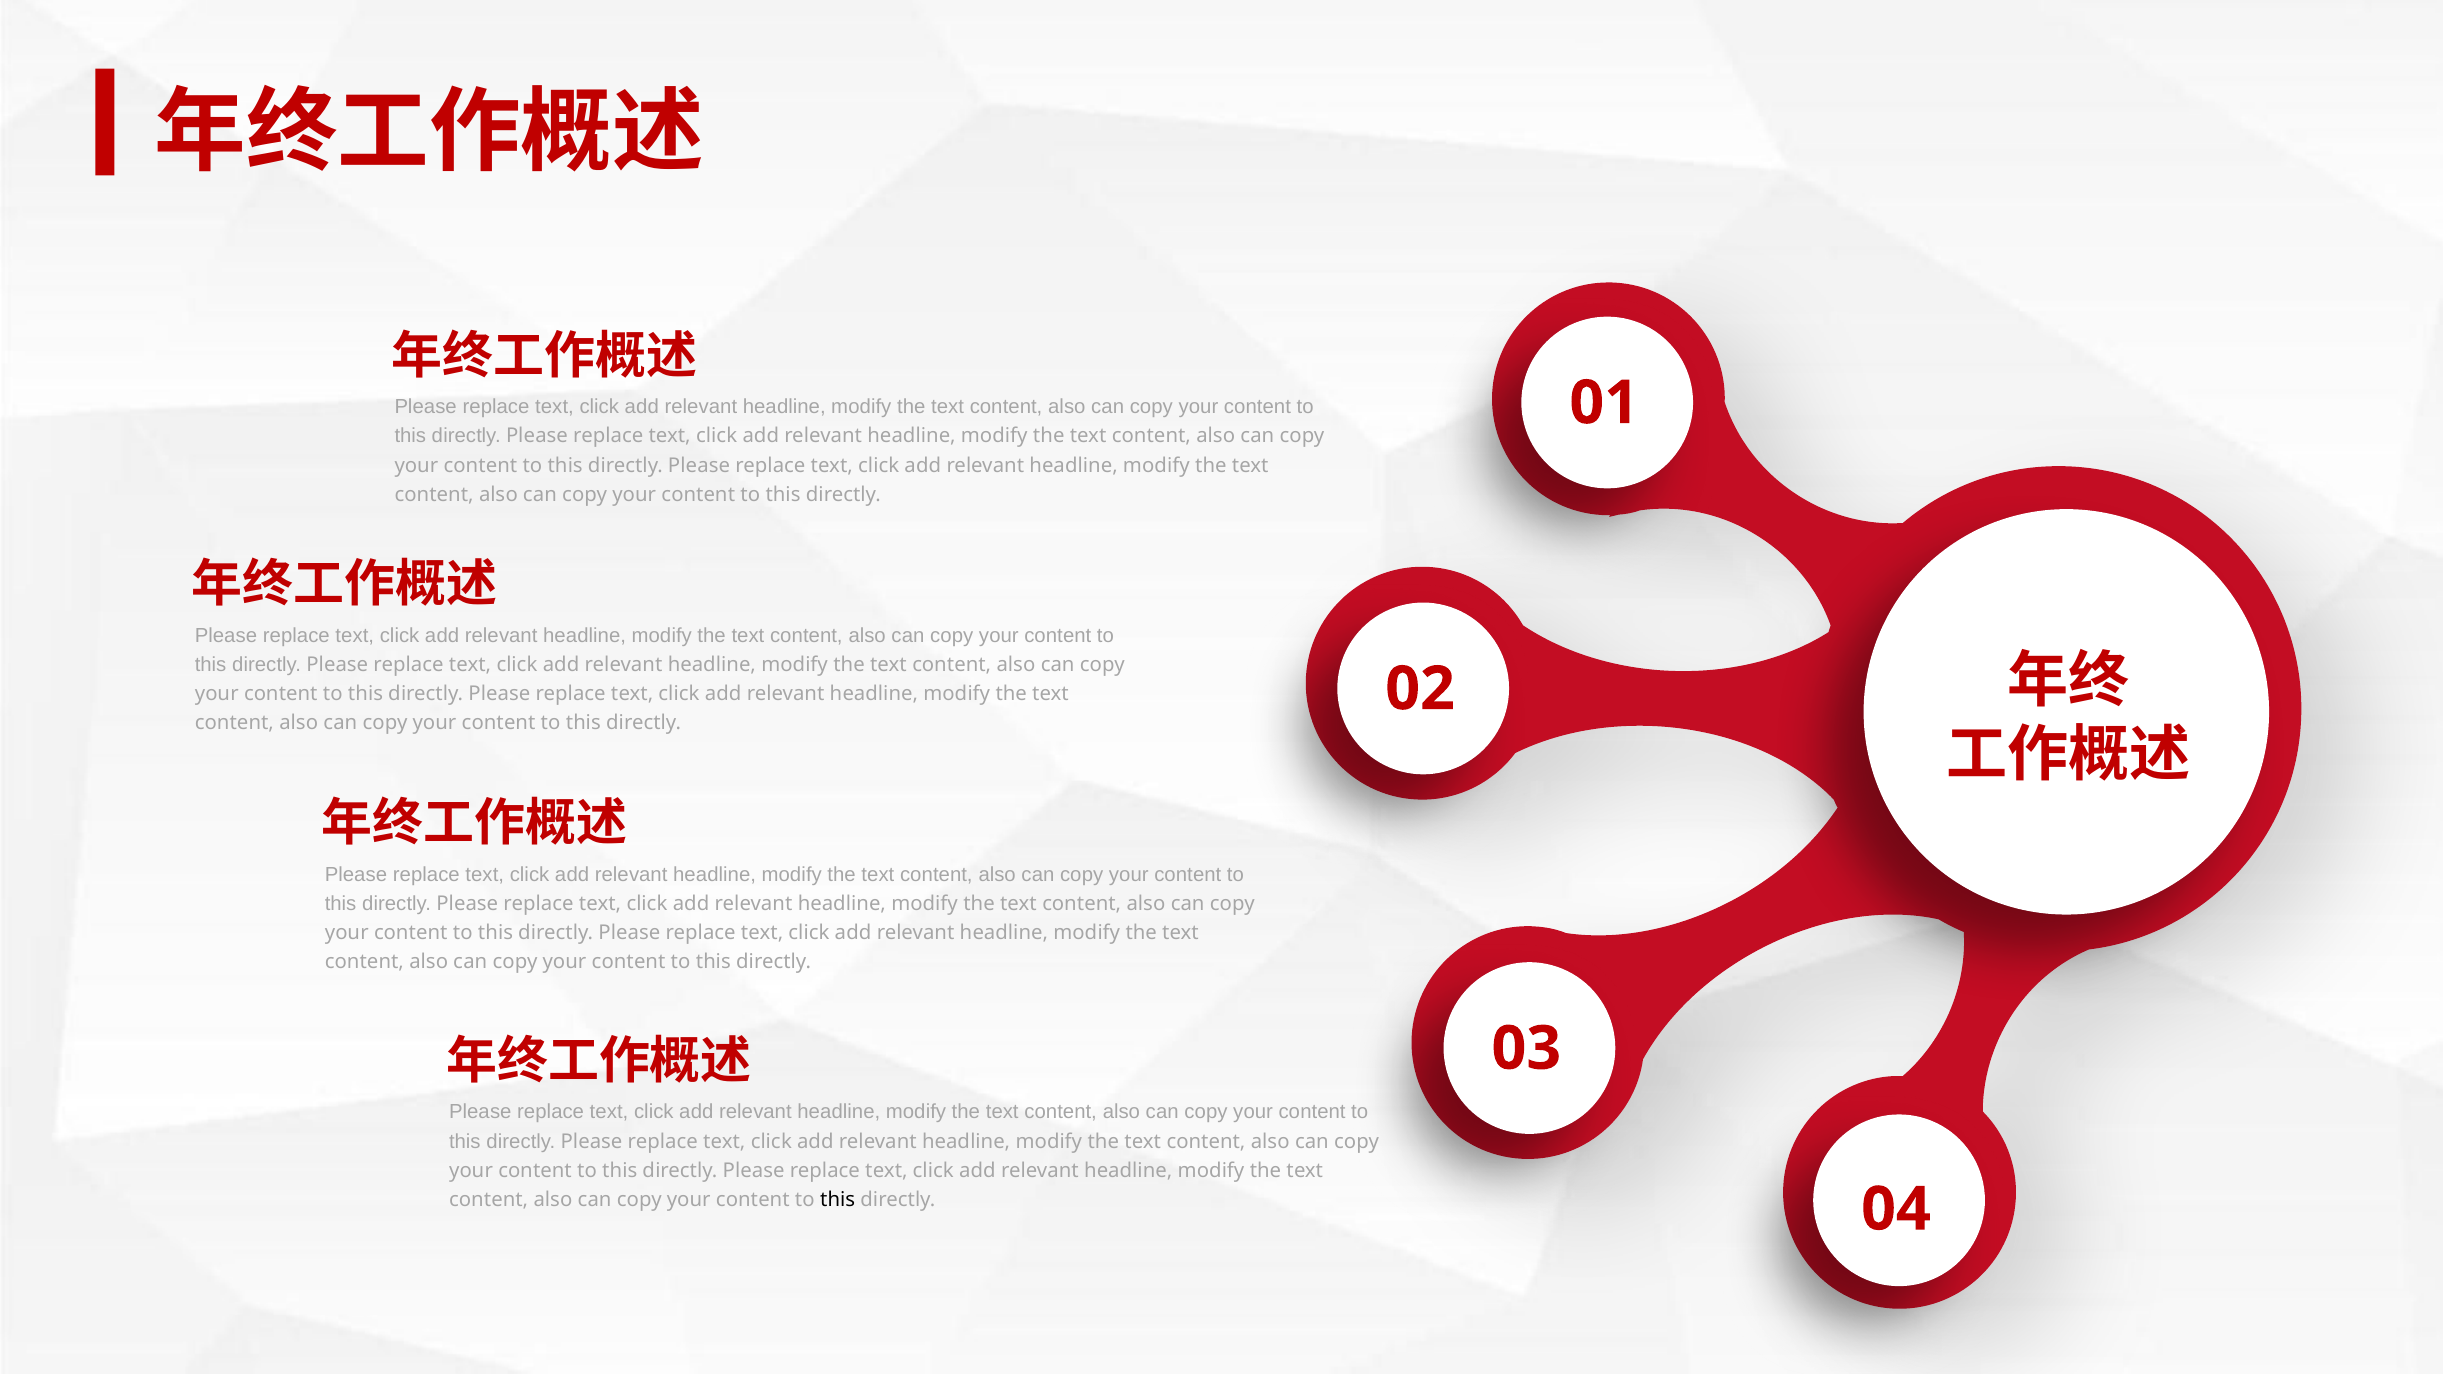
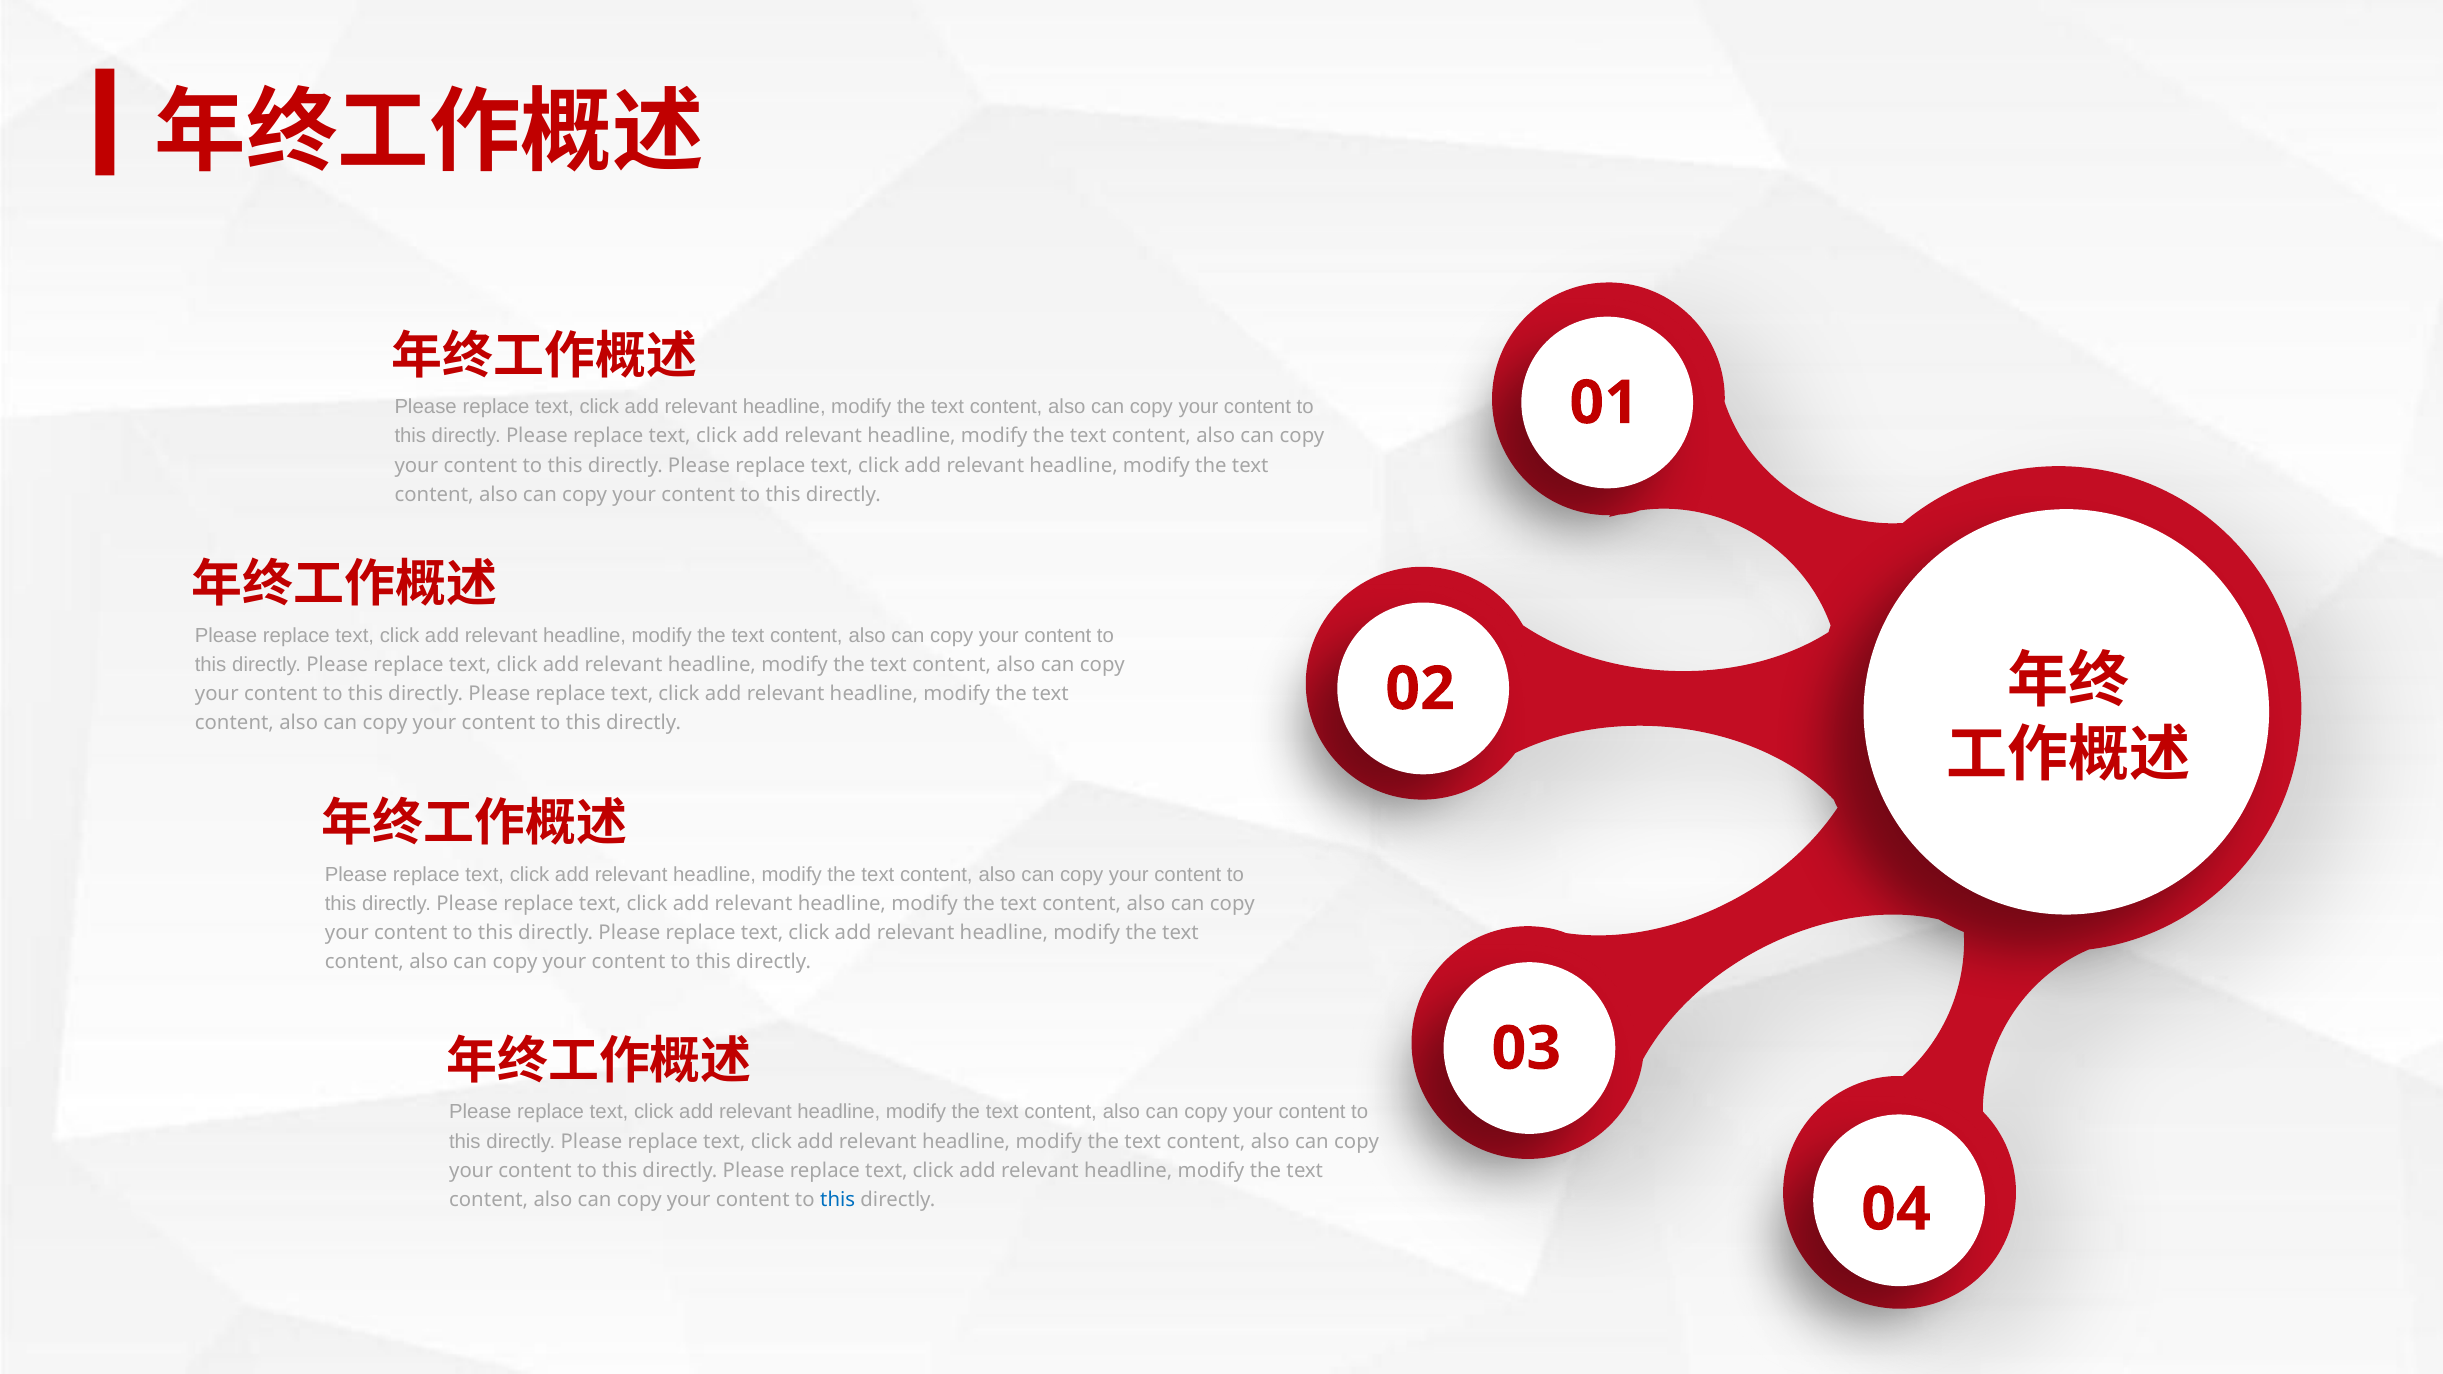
this colour: black -> blue (838, 1200)
